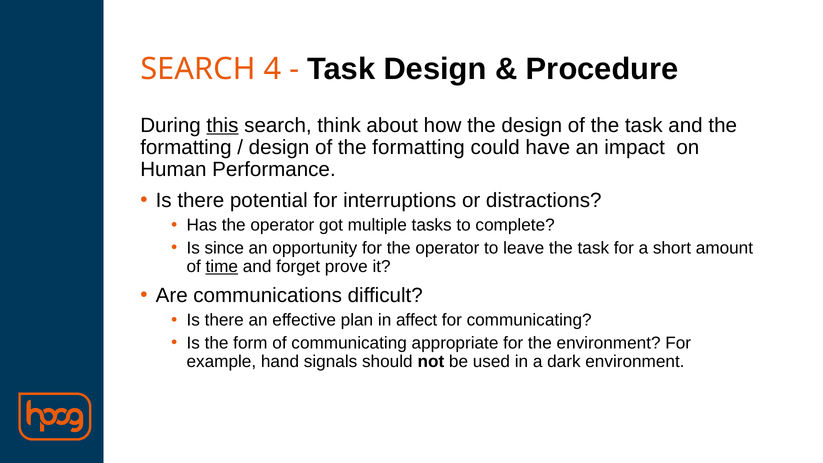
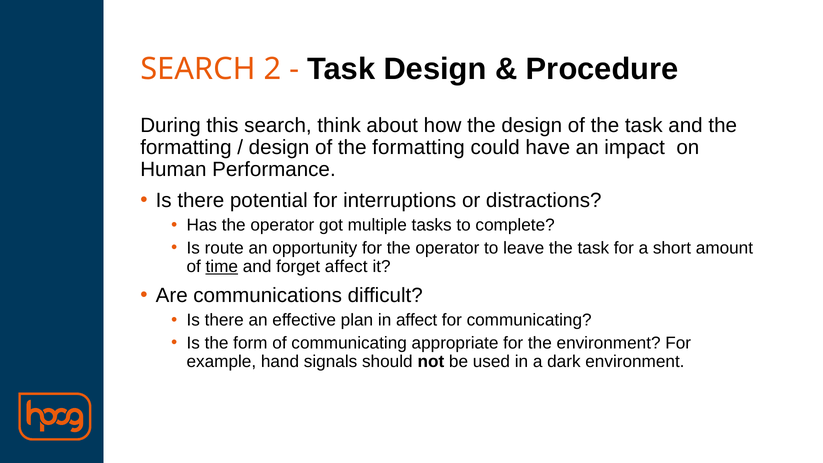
4: 4 -> 2 (272, 69)
this underline: present -> none (222, 125)
since: since -> route (224, 248)
forget prove: prove -> affect (346, 267)
